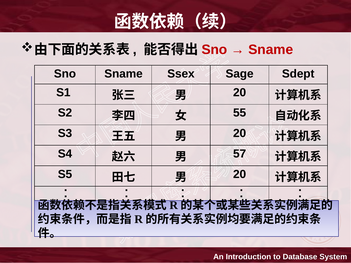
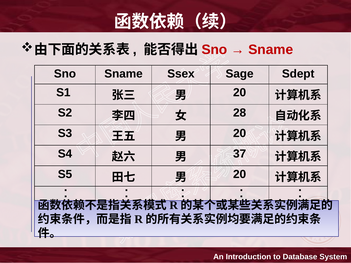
55: 55 -> 28 (240, 113)
57: 57 -> 37 (240, 154)
